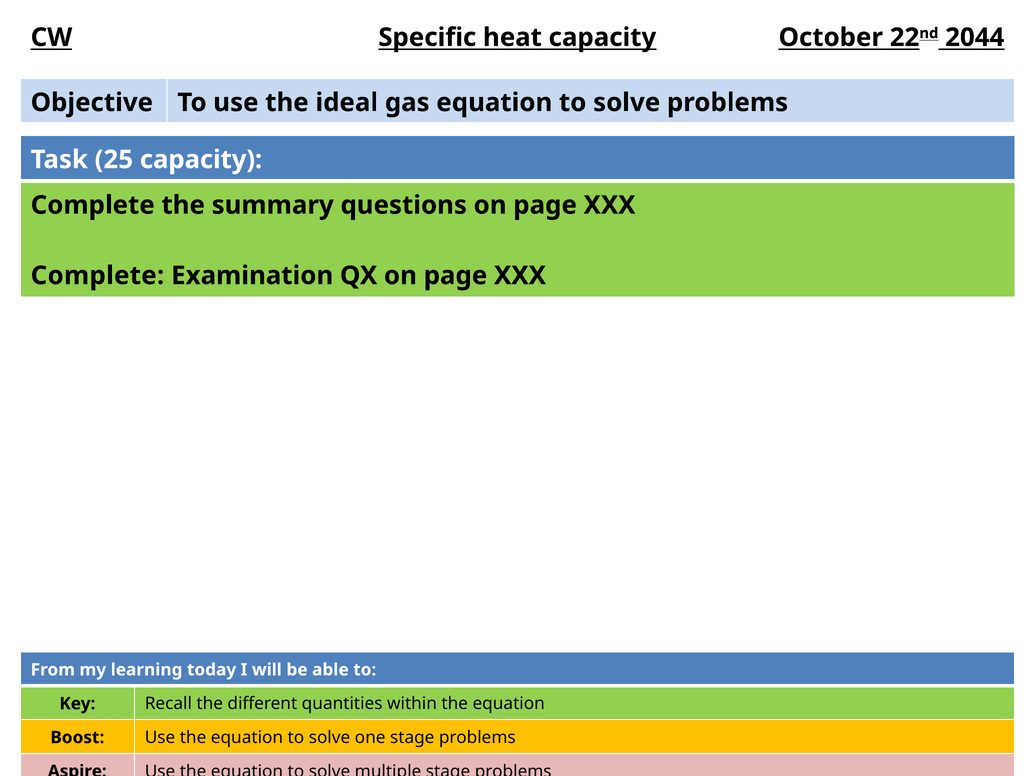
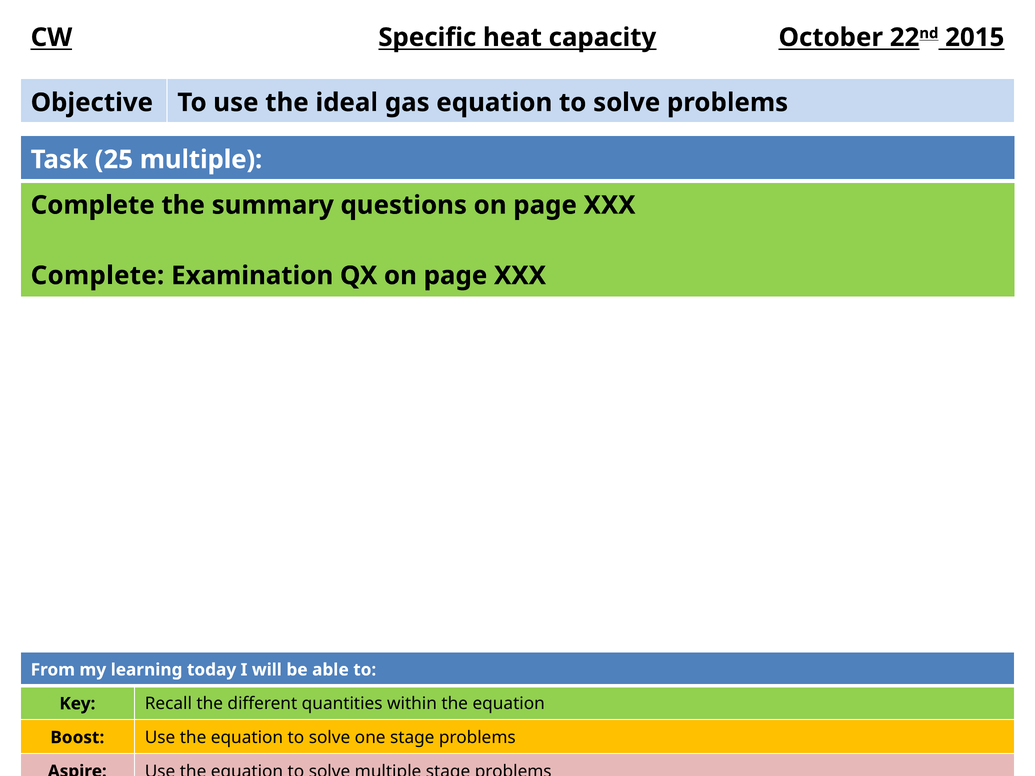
2044: 2044 -> 2015 (975, 37)
25 capacity: capacity -> multiple (201, 160)
